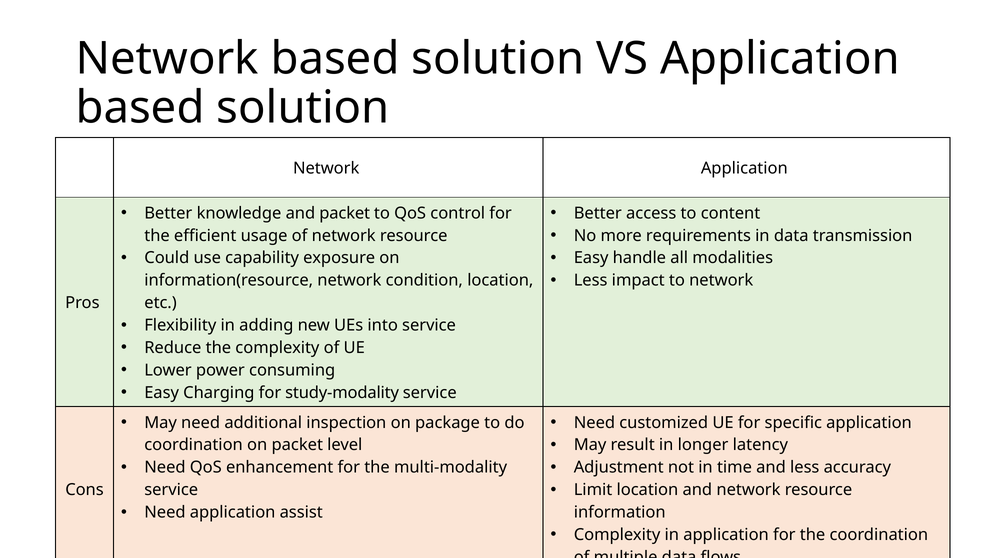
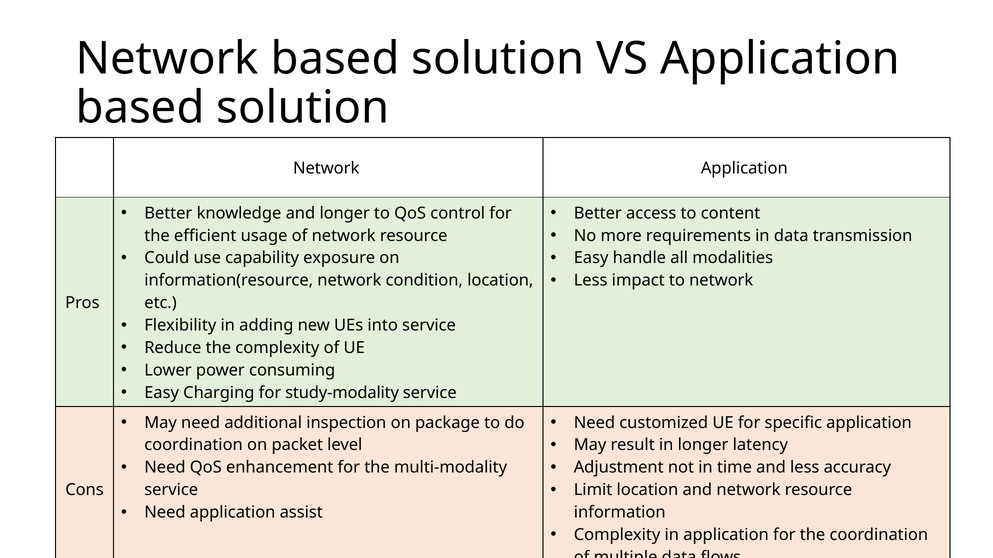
and packet: packet -> longer (345, 213)
